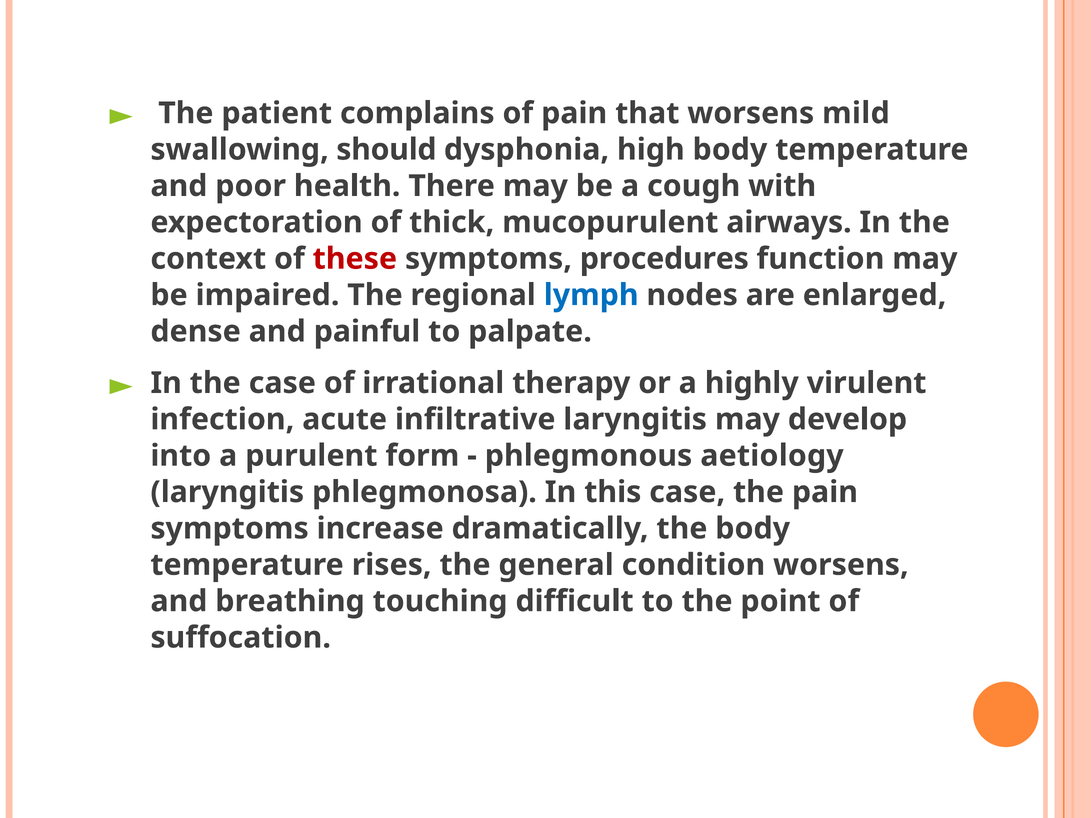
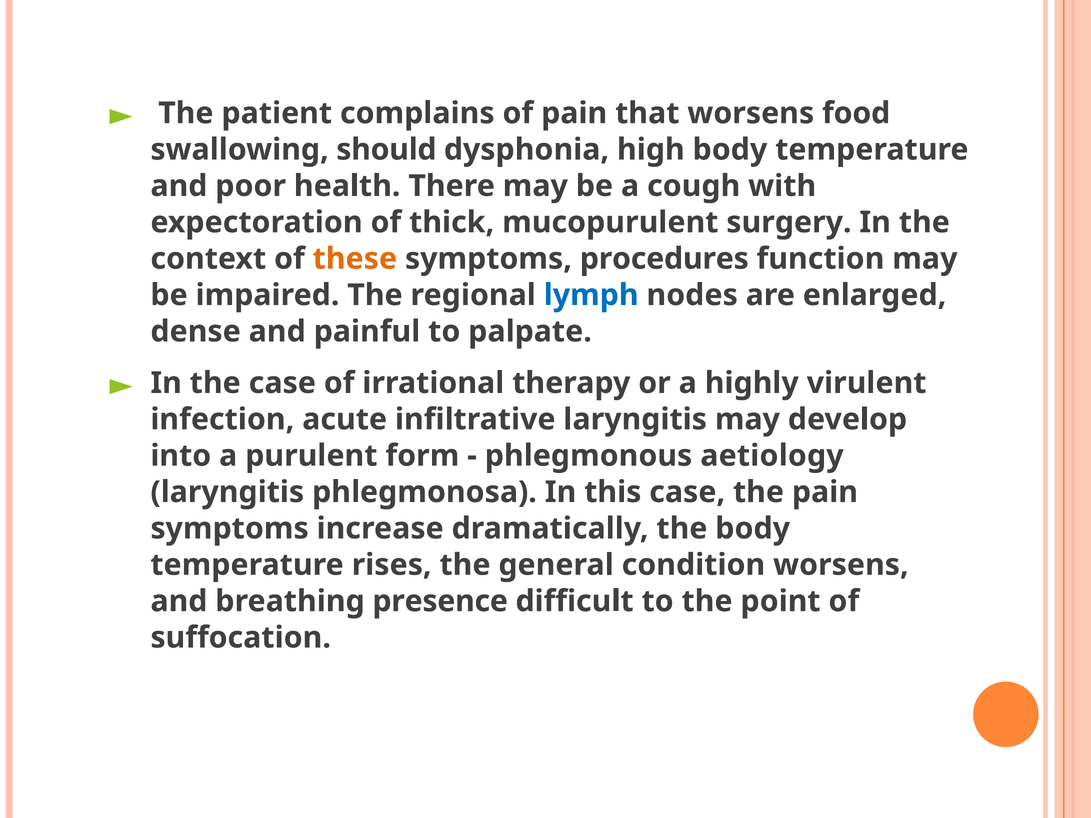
mild: mild -> food (856, 113)
airways: airways -> surgery (789, 222)
these colour: red -> orange (355, 259)
touching: touching -> presence (440, 601)
